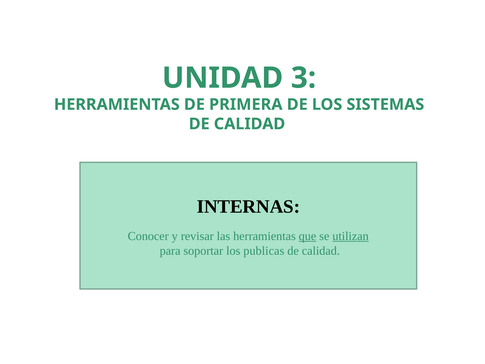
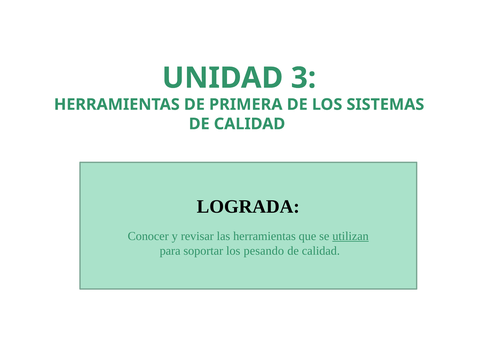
INTERNAS: INTERNAS -> LOGRADA (248, 207)
que underline: present -> none (307, 236)
publicas: publicas -> pesando (264, 251)
